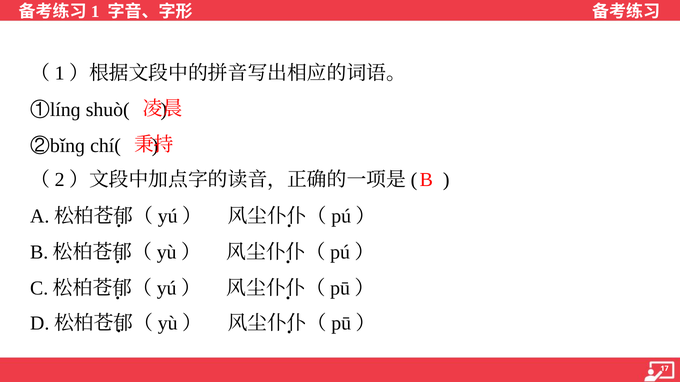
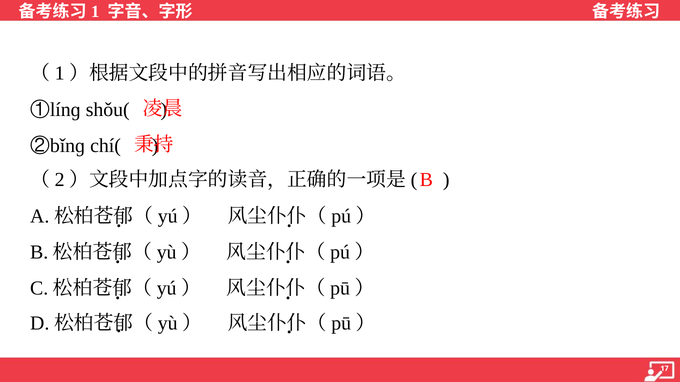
shuò(: shuò( -> shǒu( (108, 110)
